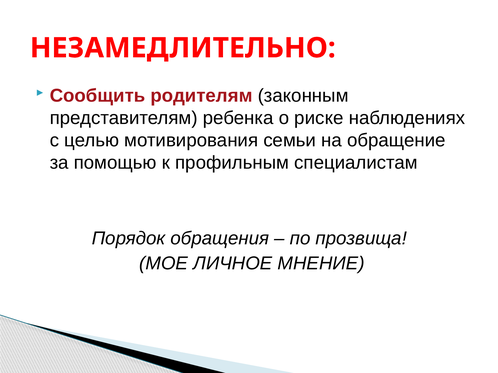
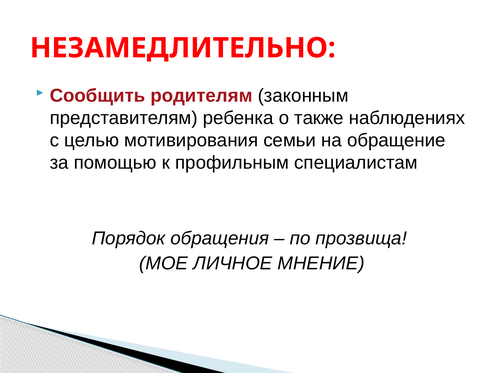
риске: риске -> также (319, 118)
